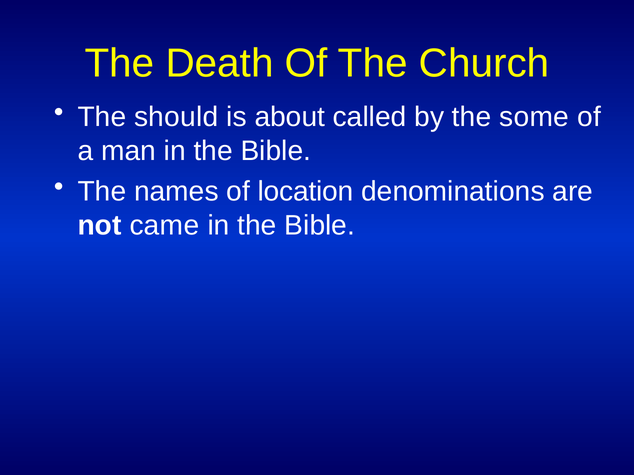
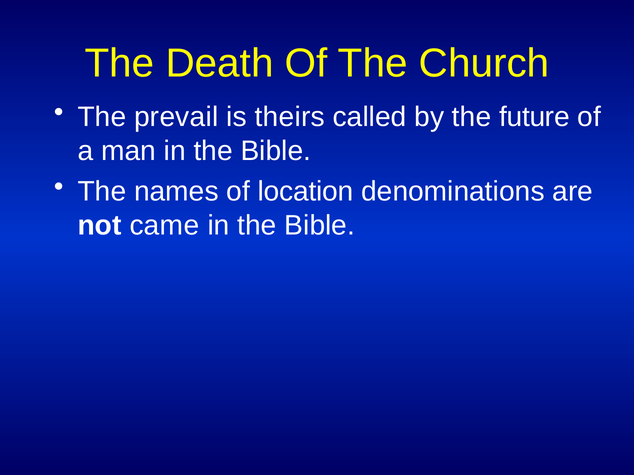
should: should -> prevail (176, 117)
about: about -> theirs (290, 117)
some: some -> future (534, 117)
